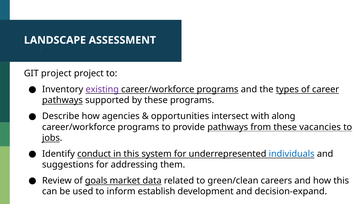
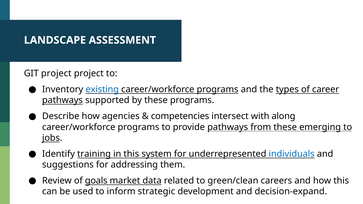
existing colour: purple -> blue (102, 89)
opportunities: opportunities -> competencies (180, 116)
vacancies: vacancies -> emerging (320, 127)
conduct: conduct -> training (94, 154)
establish: establish -> strategic (156, 192)
